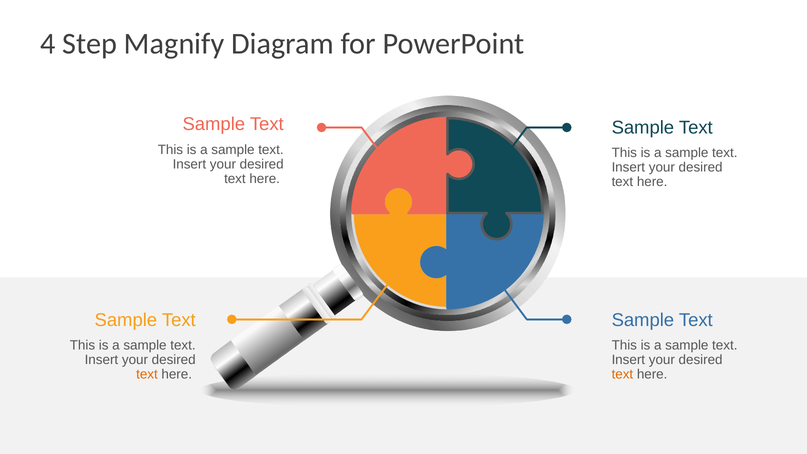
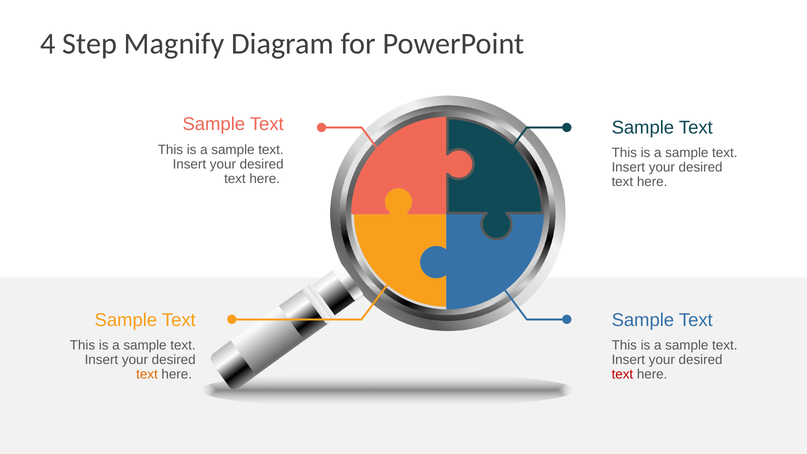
text colour: orange -> red (622, 374)
